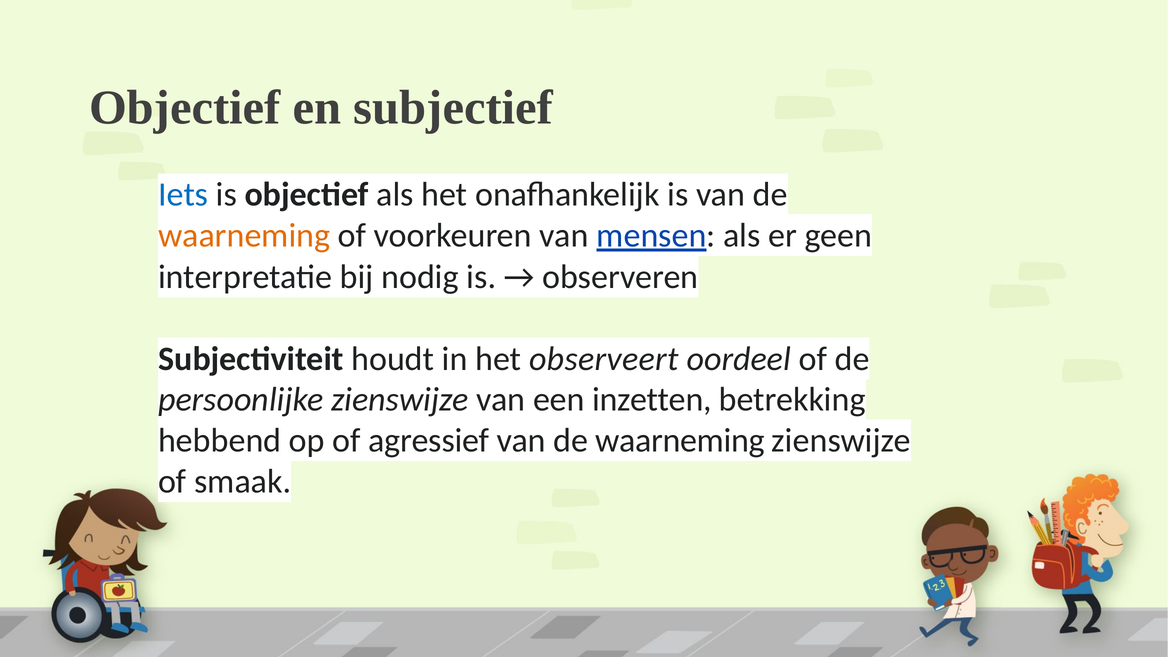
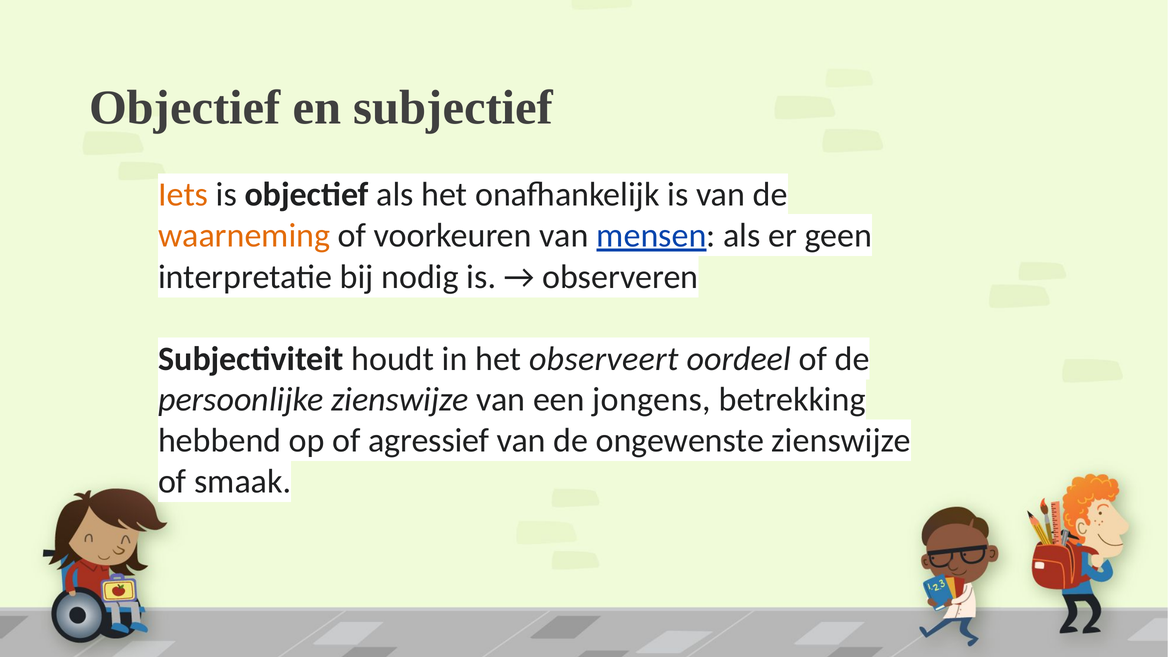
Iets colour: blue -> orange (183, 195)
inzetten: inzetten -> jongens (652, 400)
waarneming: waarneming -> ongewenste (680, 441)
